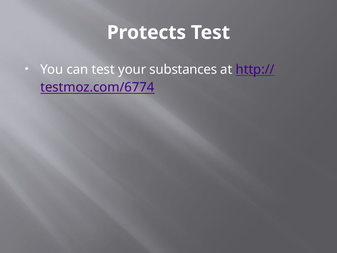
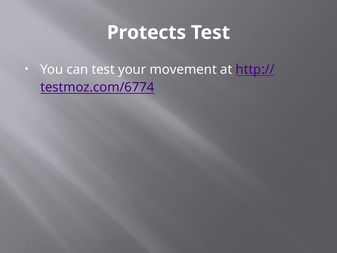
substances: substances -> movement (183, 69)
